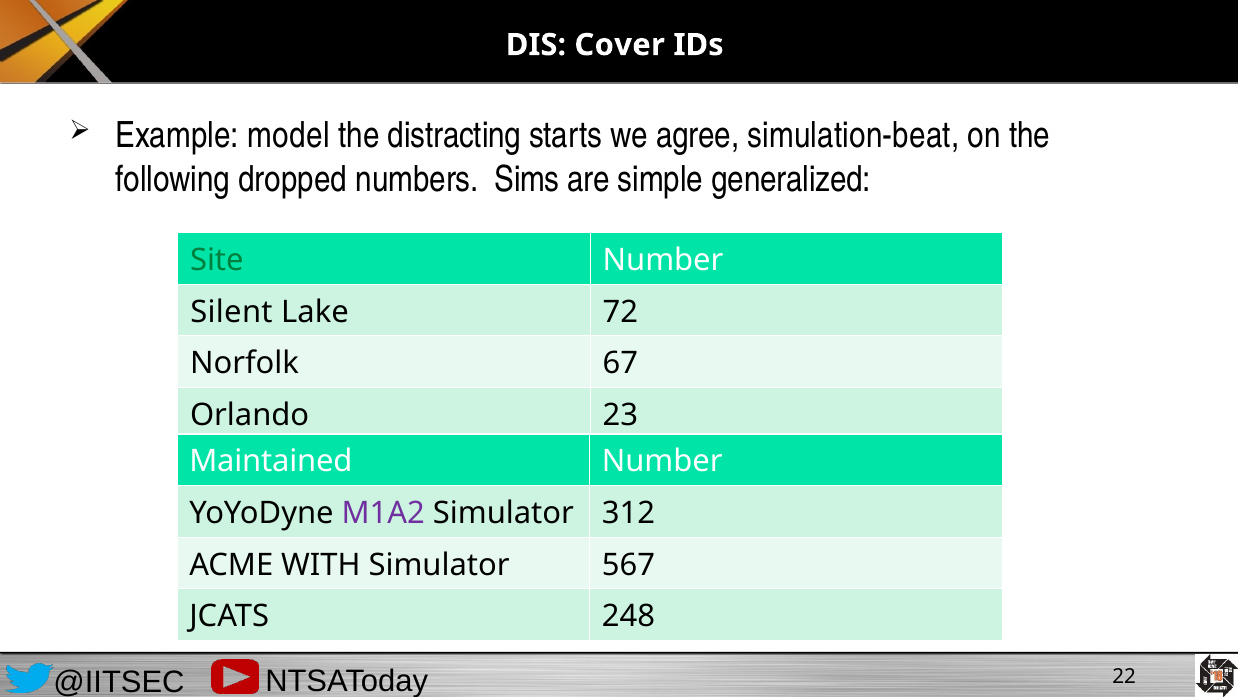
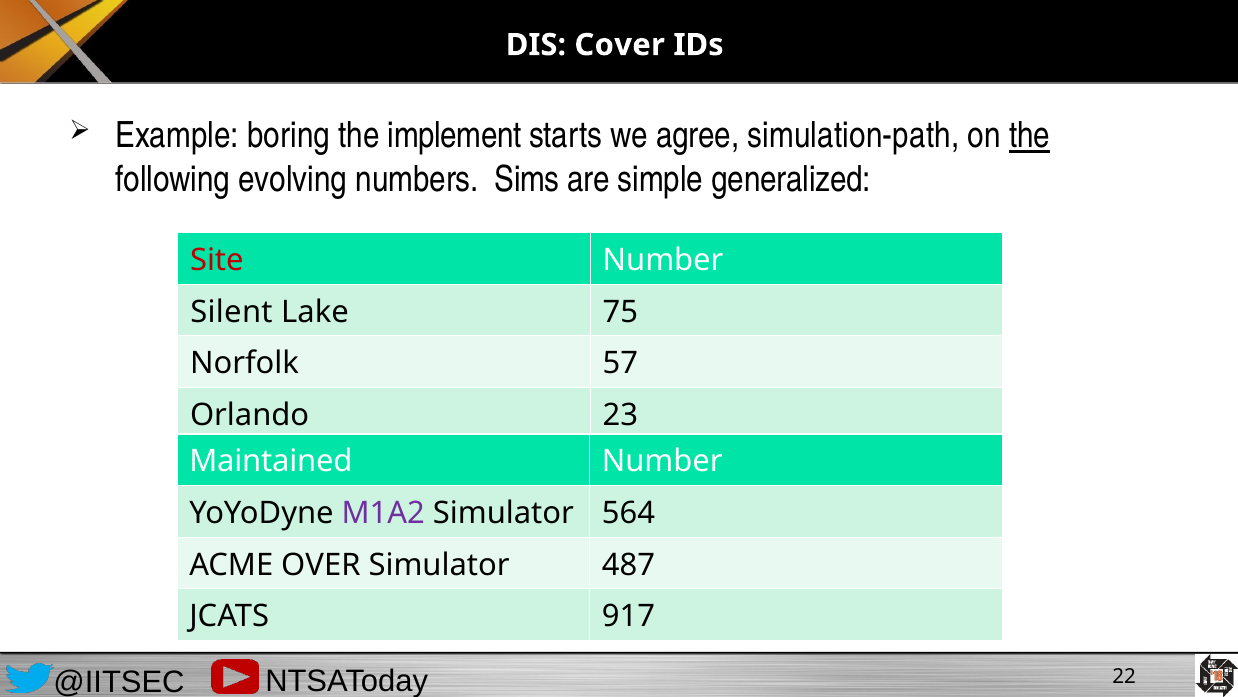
model: model -> boring (289, 136)
distracting: distracting -> implement (455, 136)
simulation-beat: simulation-beat -> simulation-path (854, 136)
the underline: none -> present (1030, 136)
dropped: dropped -> evolving (293, 179)
Site colour: green -> red (217, 260)
72: 72 -> 75 (620, 312)
67: 67 -> 57 (620, 363)
312: 312 -> 564 (628, 513)
WITH: WITH -> OVER (321, 564)
567: 567 -> 487 (628, 564)
248: 248 -> 917 (628, 616)
